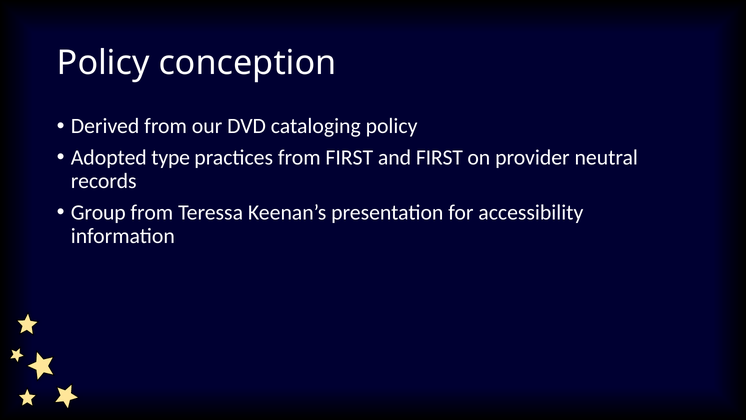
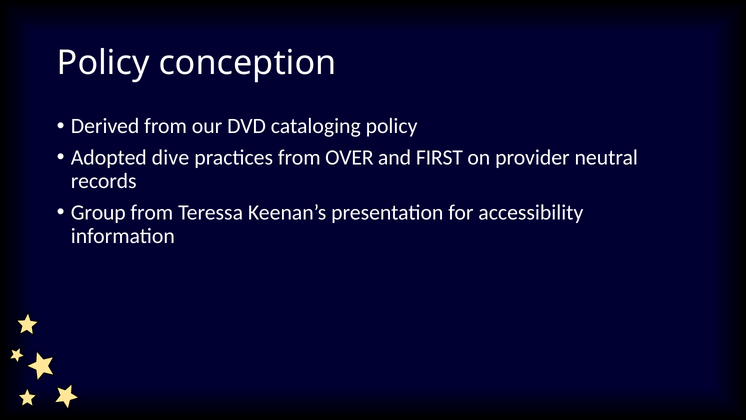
type: type -> dive (170, 157)
from FIRST: FIRST -> OVER (349, 157)
